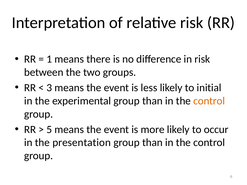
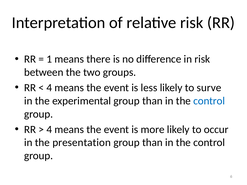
3: 3 -> 4 (49, 88)
initial: initial -> surve (209, 88)
control colour: orange -> blue (209, 101)
5: 5 -> 4 (49, 130)
